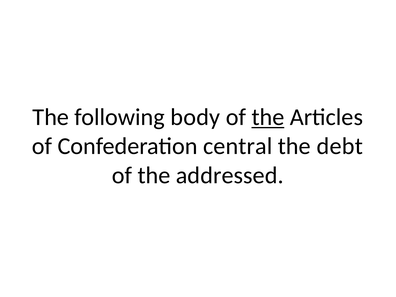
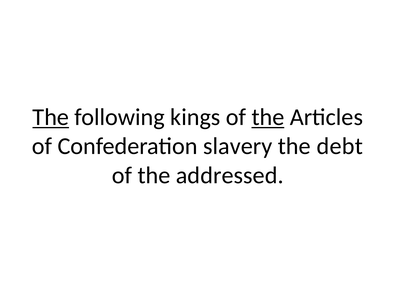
The underline: none -> present (51, 117)
body: body -> kings (195, 117)
central: central -> slavery (238, 146)
